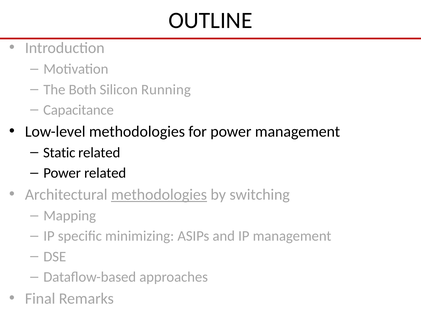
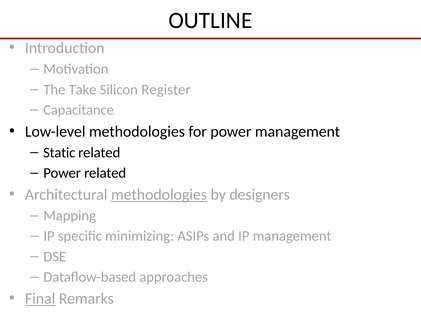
Both: Both -> Take (83, 89)
Running: Running -> Register (166, 89)
switching: switching -> designers (260, 194)
Final underline: none -> present (40, 298)
